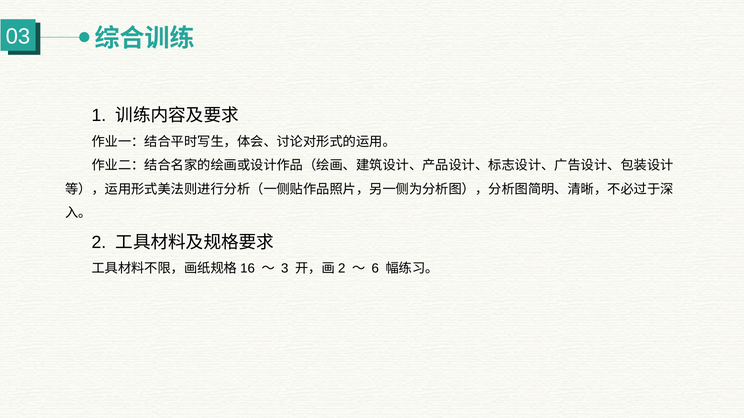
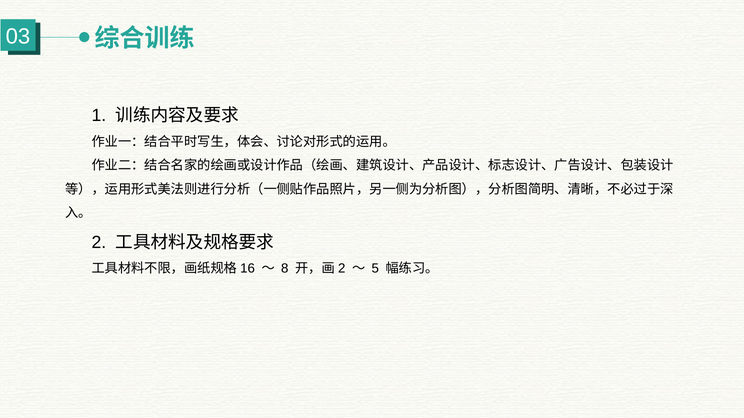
3: 3 -> 8 (285, 269)
6: 6 -> 5 (375, 269)
